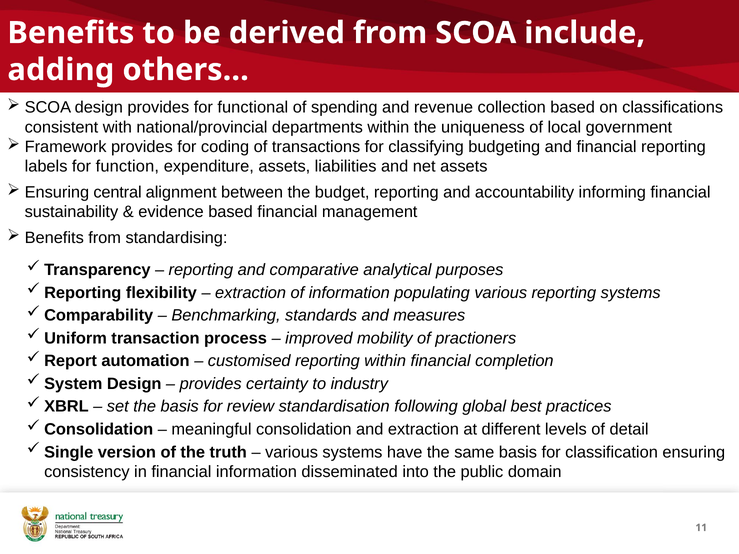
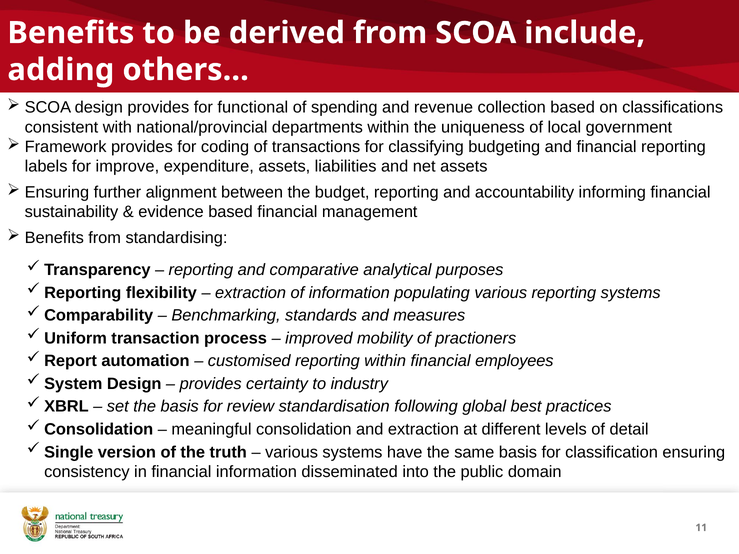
function: function -> improve (127, 167)
central: central -> further (117, 192)
completion: completion -> employees (514, 361)
